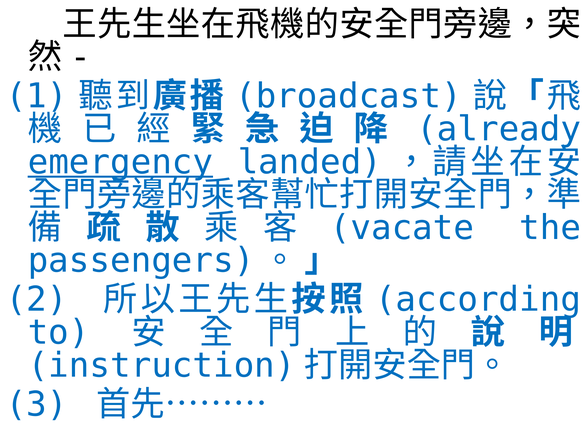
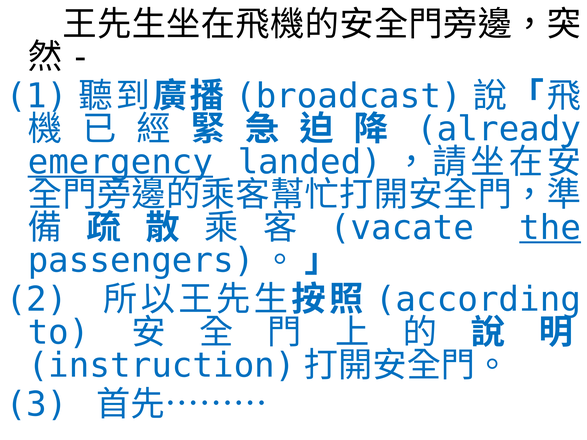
the underline: none -> present (550, 228)
